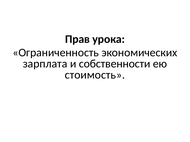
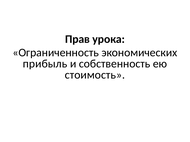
зарплата: зарплата -> прибыль (45, 64)
собственности: собственности -> собственность (115, 64)
